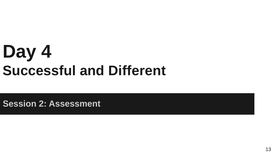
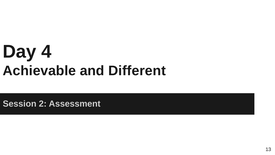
Successful: Successful -> Achievable (39, 71)
